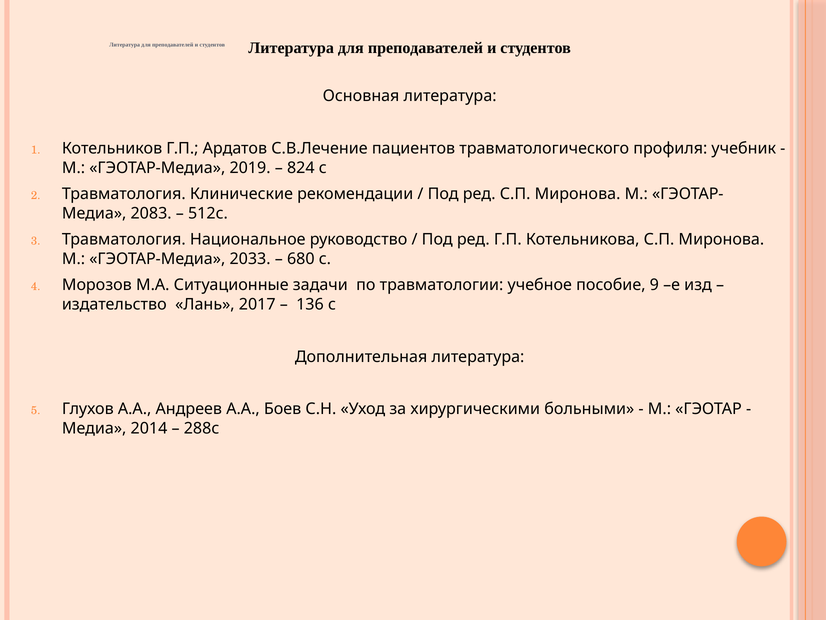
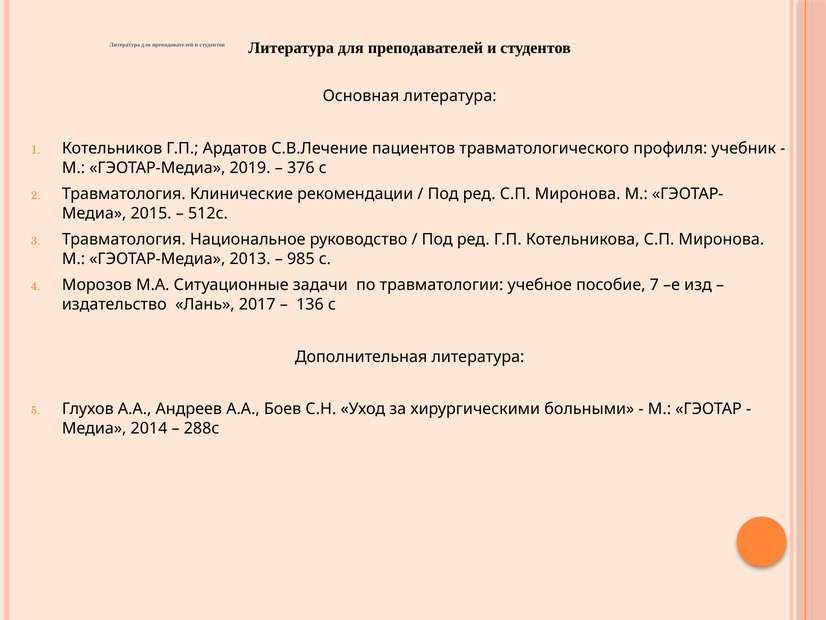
824: 824 -> 376 (301, 168)
2083: 2083 -> 2015 (151, 213)
2033: 2033 -> 2013 (250, 259)
680: 680 -> 985 (301, 259)
9: 9 -> 7 (654, 285)
